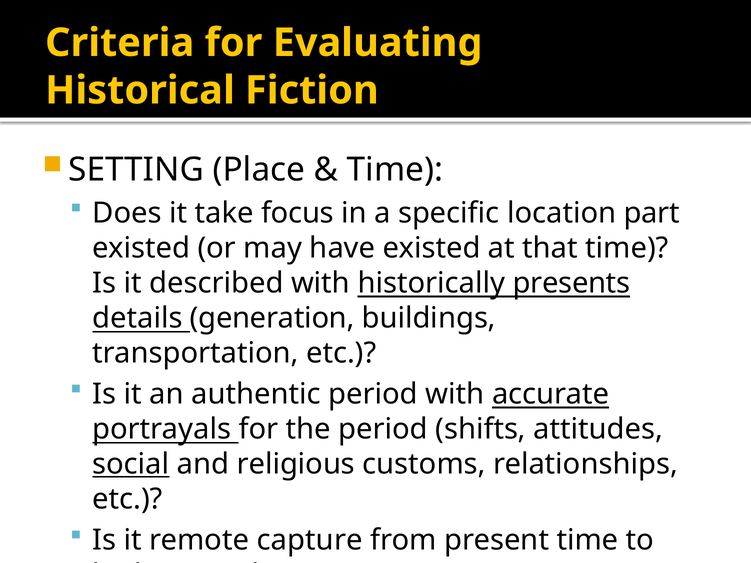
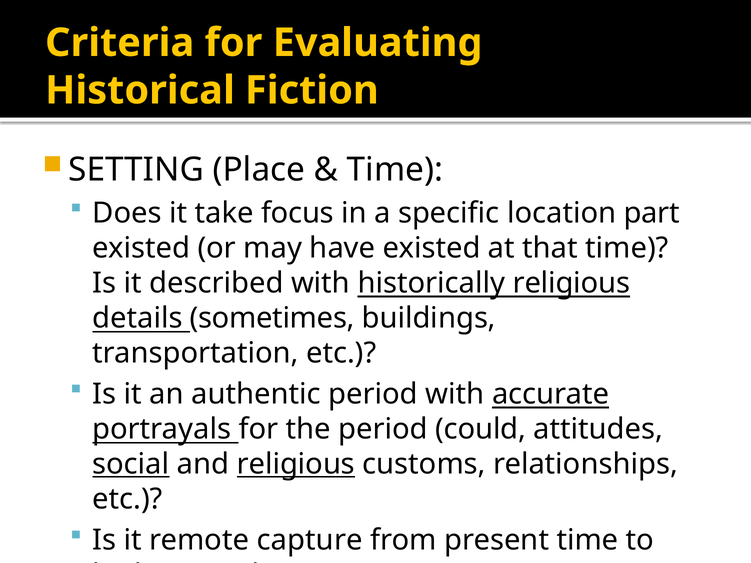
historically presents: presents -> religious (571, 283)
generation: generation -> sometimes (272, 318)
shifts: shifts -> could (481, 429)
religious underline: none -> present (296, 464)
